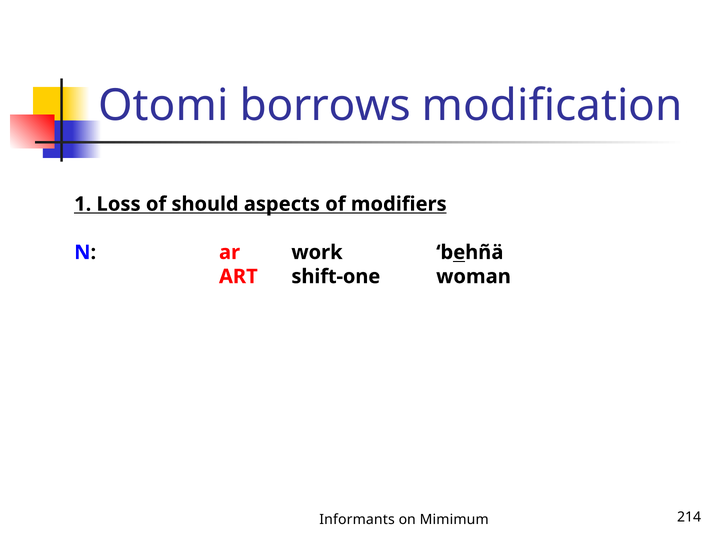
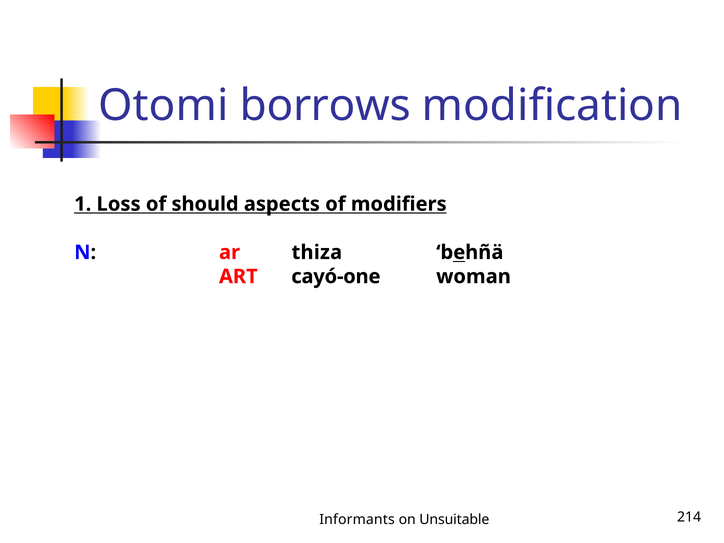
work: work -> thiza (317, 252)
shift-one: shift-one -> cayó-one (336, 277)
Mimimum: Mimimum -> Unsuitable (454, 519)
